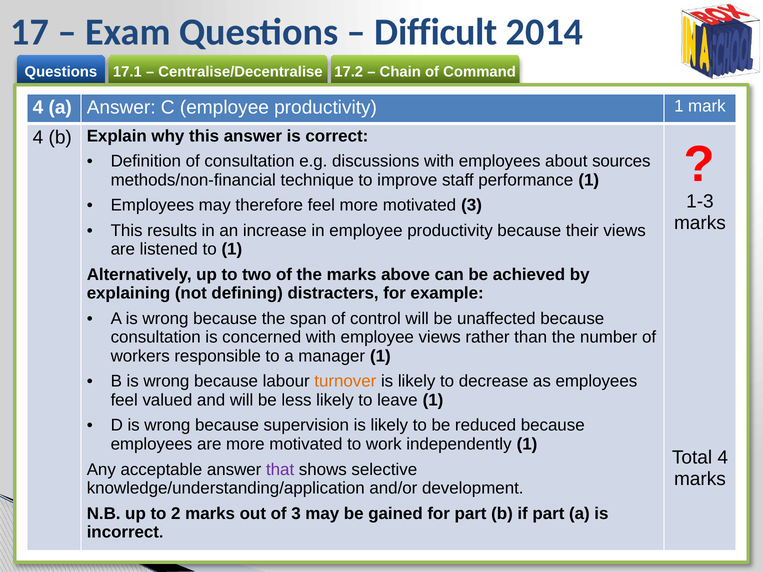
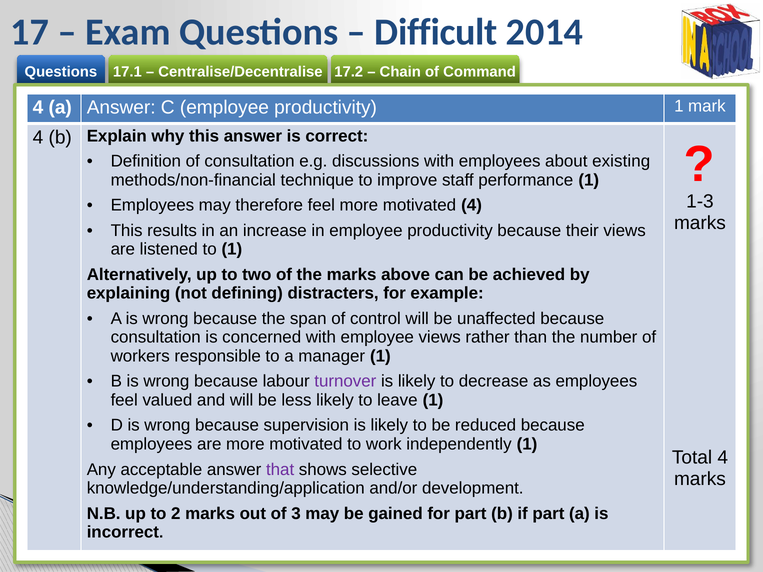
sources: sources -> existing (621, 161)
motivated 3: 3 -> 4 (472, 205)
turnover colour: orange -> purple (345, 382)
